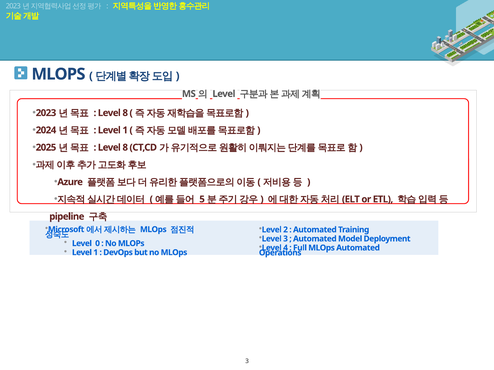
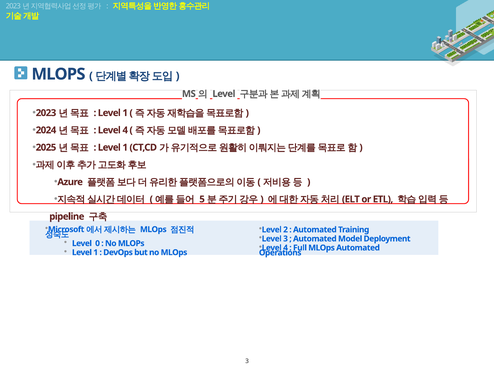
8: 8 -> 1 (125, 113)
1: 1 -> 4 (125, 130)
8: 8 -> 1 (125, 148)
